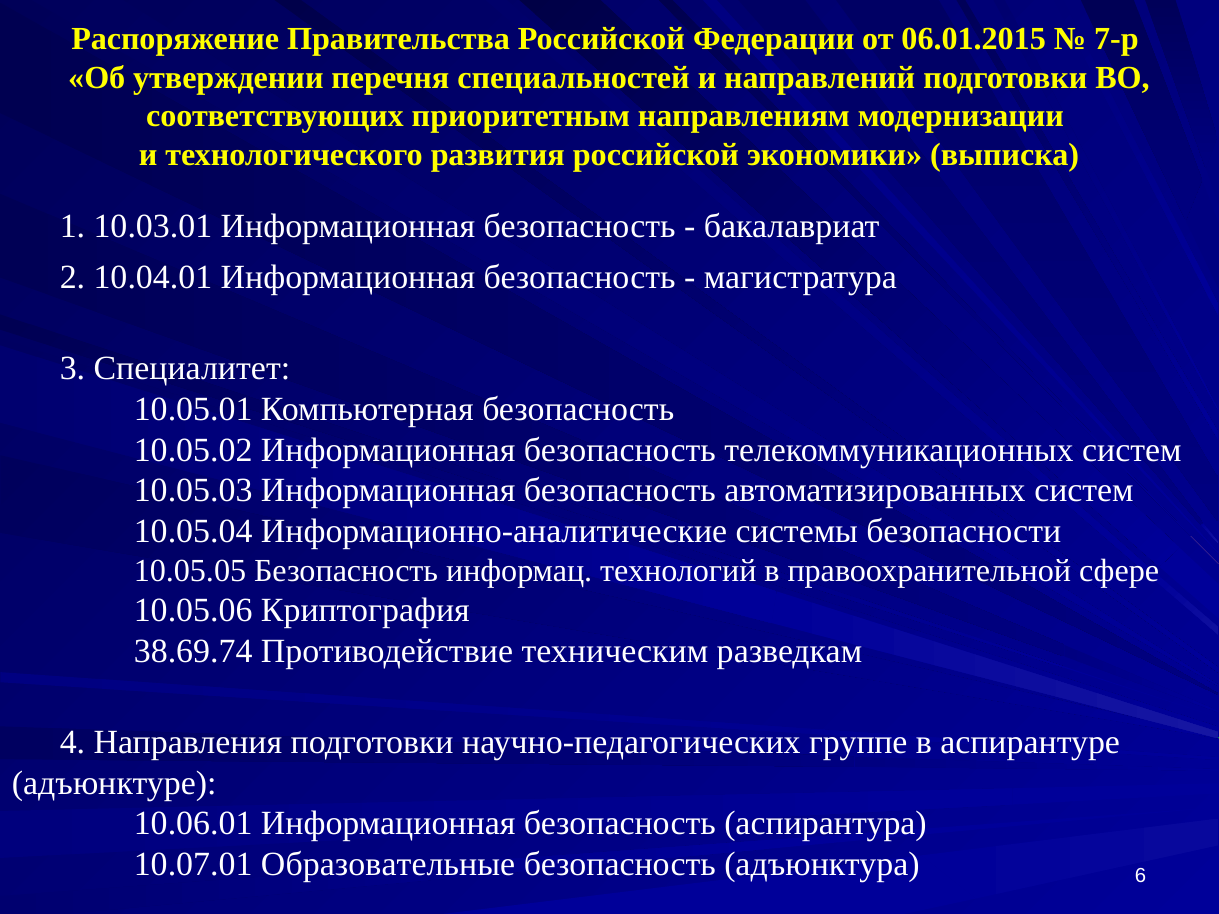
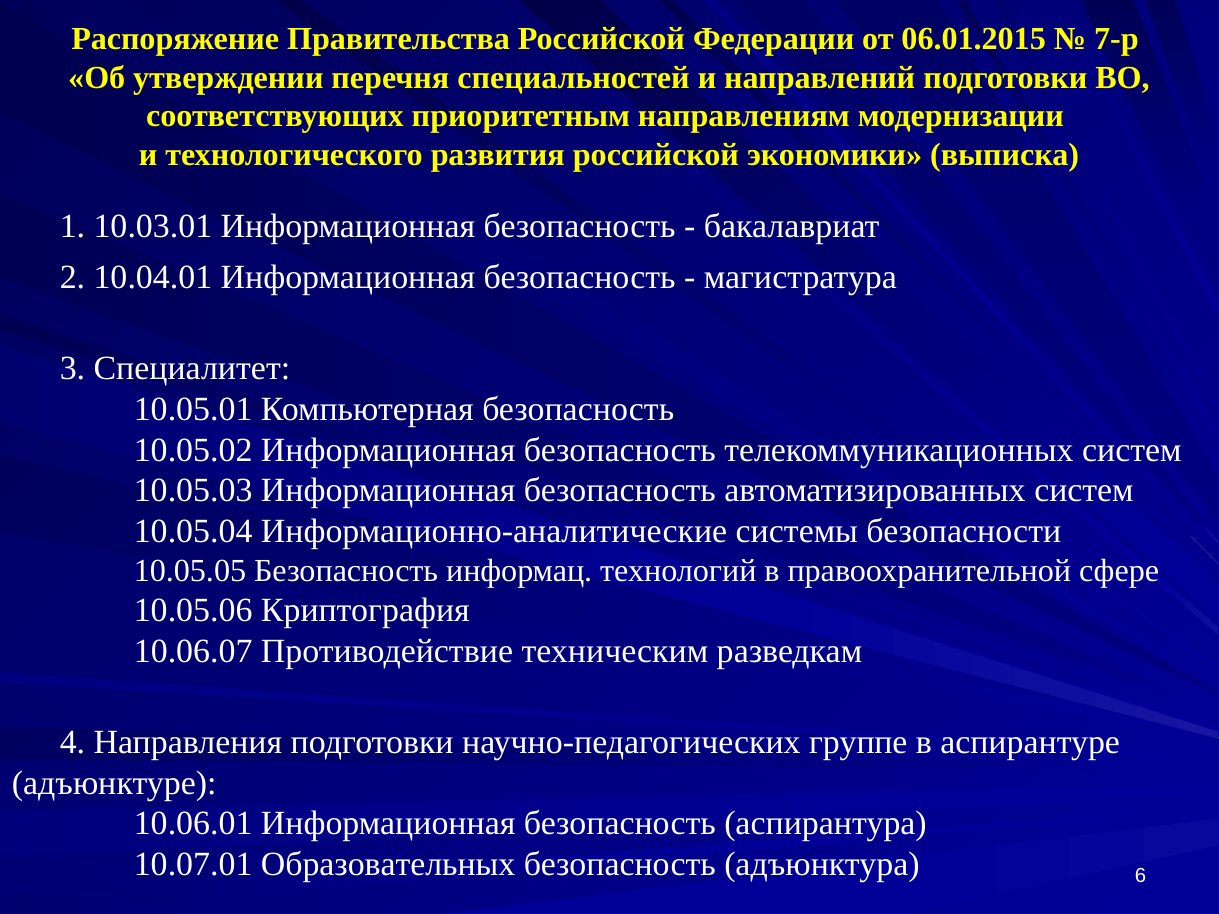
38.69.74: 38.69.74 -> 10.06.07 (193, 651)
Образовательные: Образовательные -> Образовательных (388, 865)
